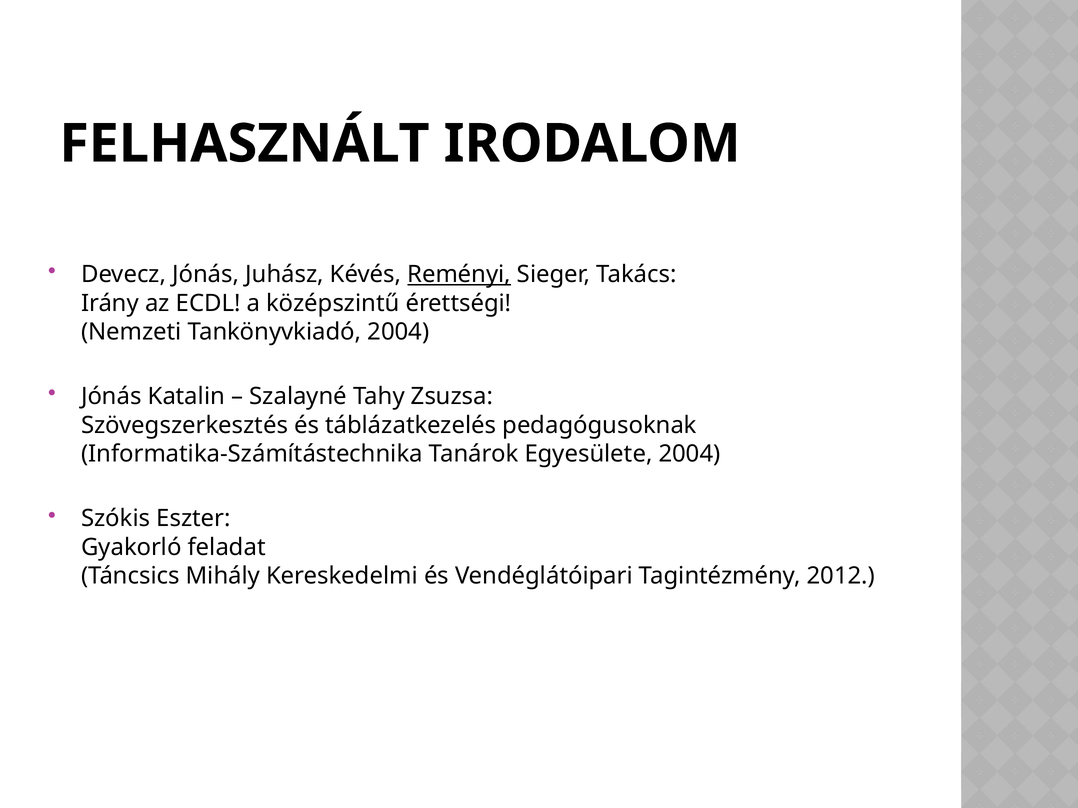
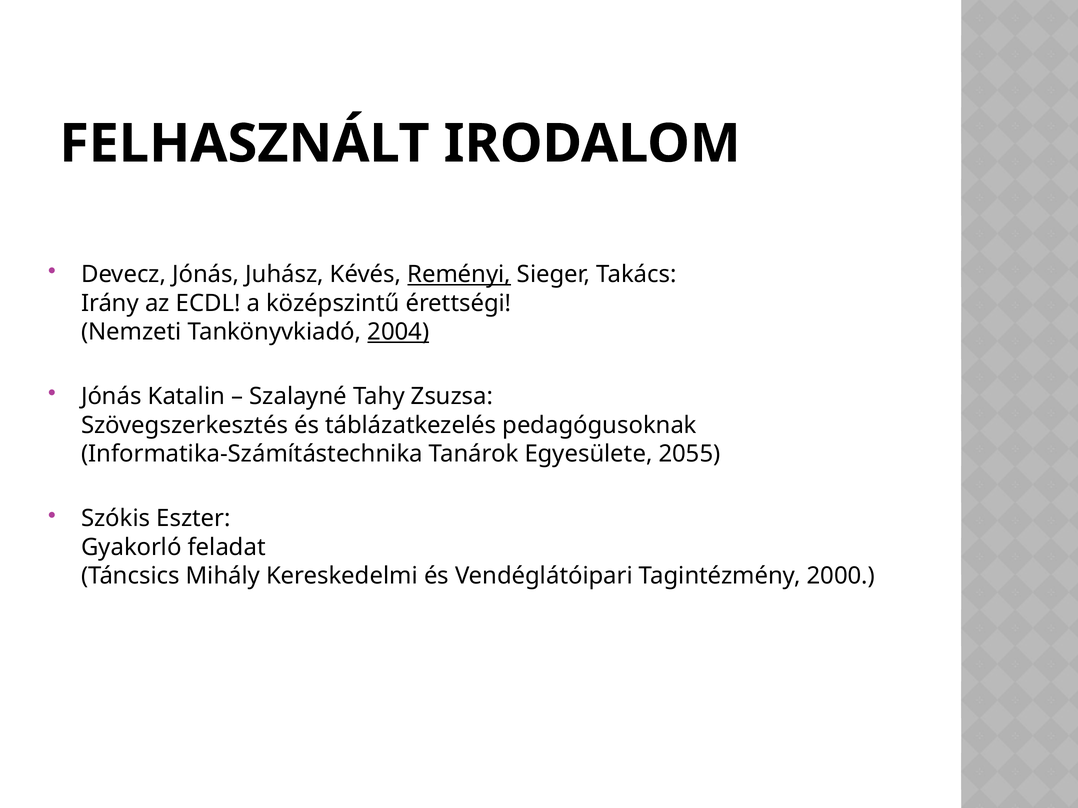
2004 underline: none -> present (398, 332)
Egyesülete 2004: 2004 -> 2055 (690, 454)
2012: 2012 -> 2000 (841, 576)
